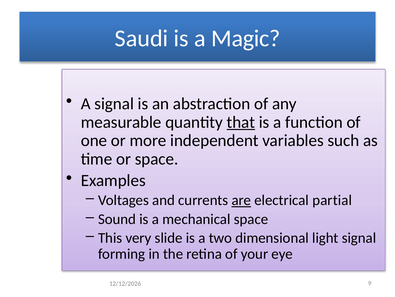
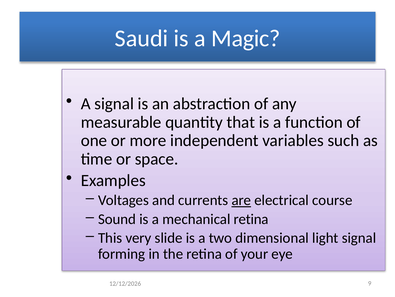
that underline: present -> none (241, 122)
partial: partial -> course (332, 200)
mechanical space: space -> retina (251, 219)
